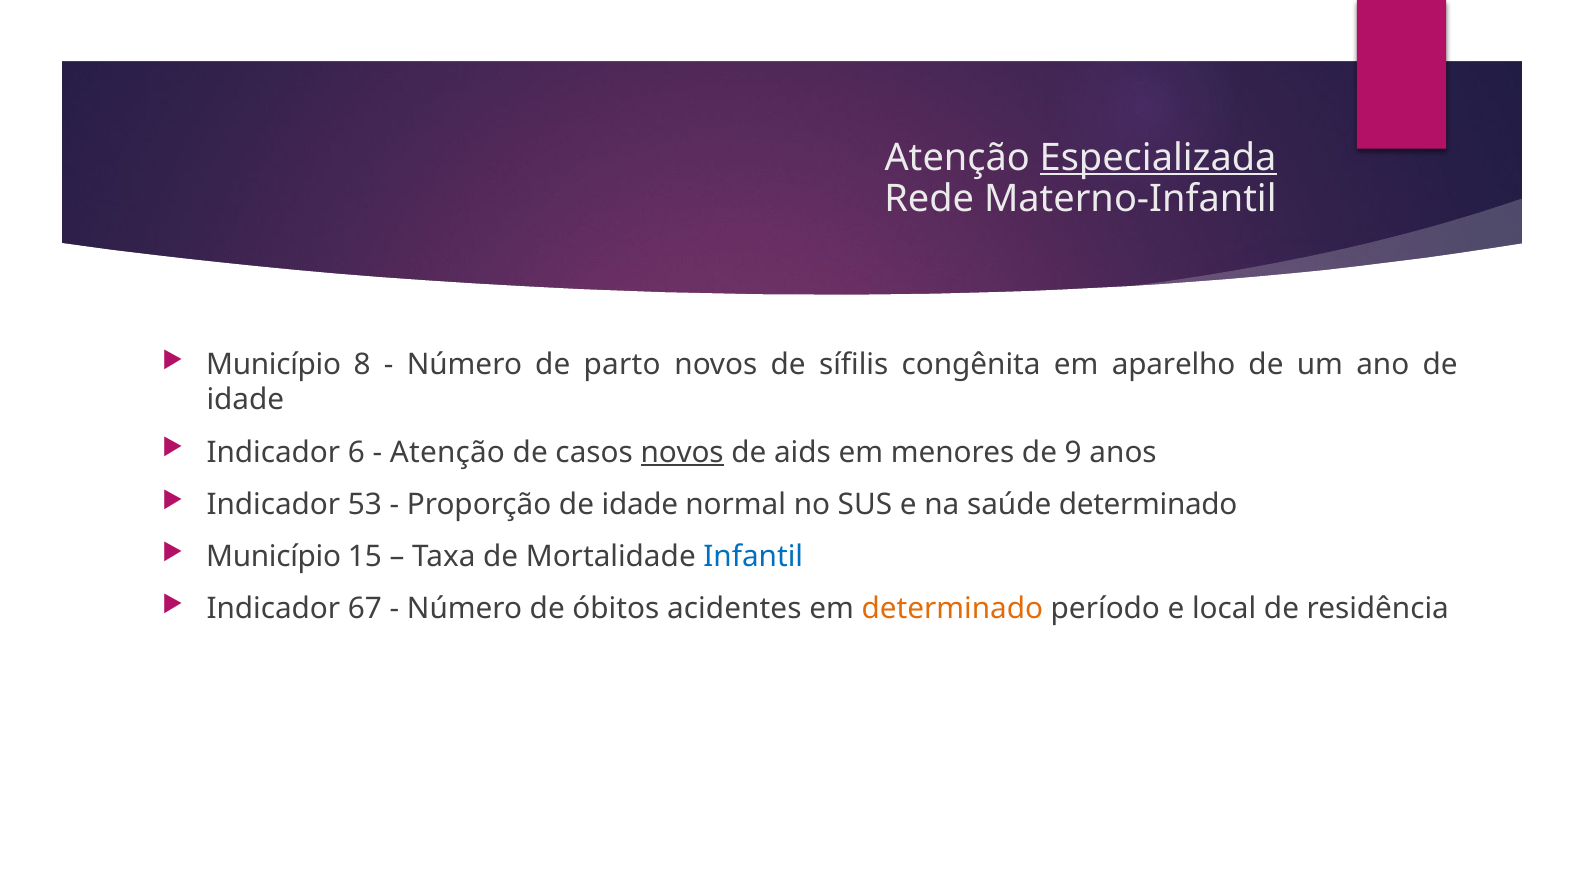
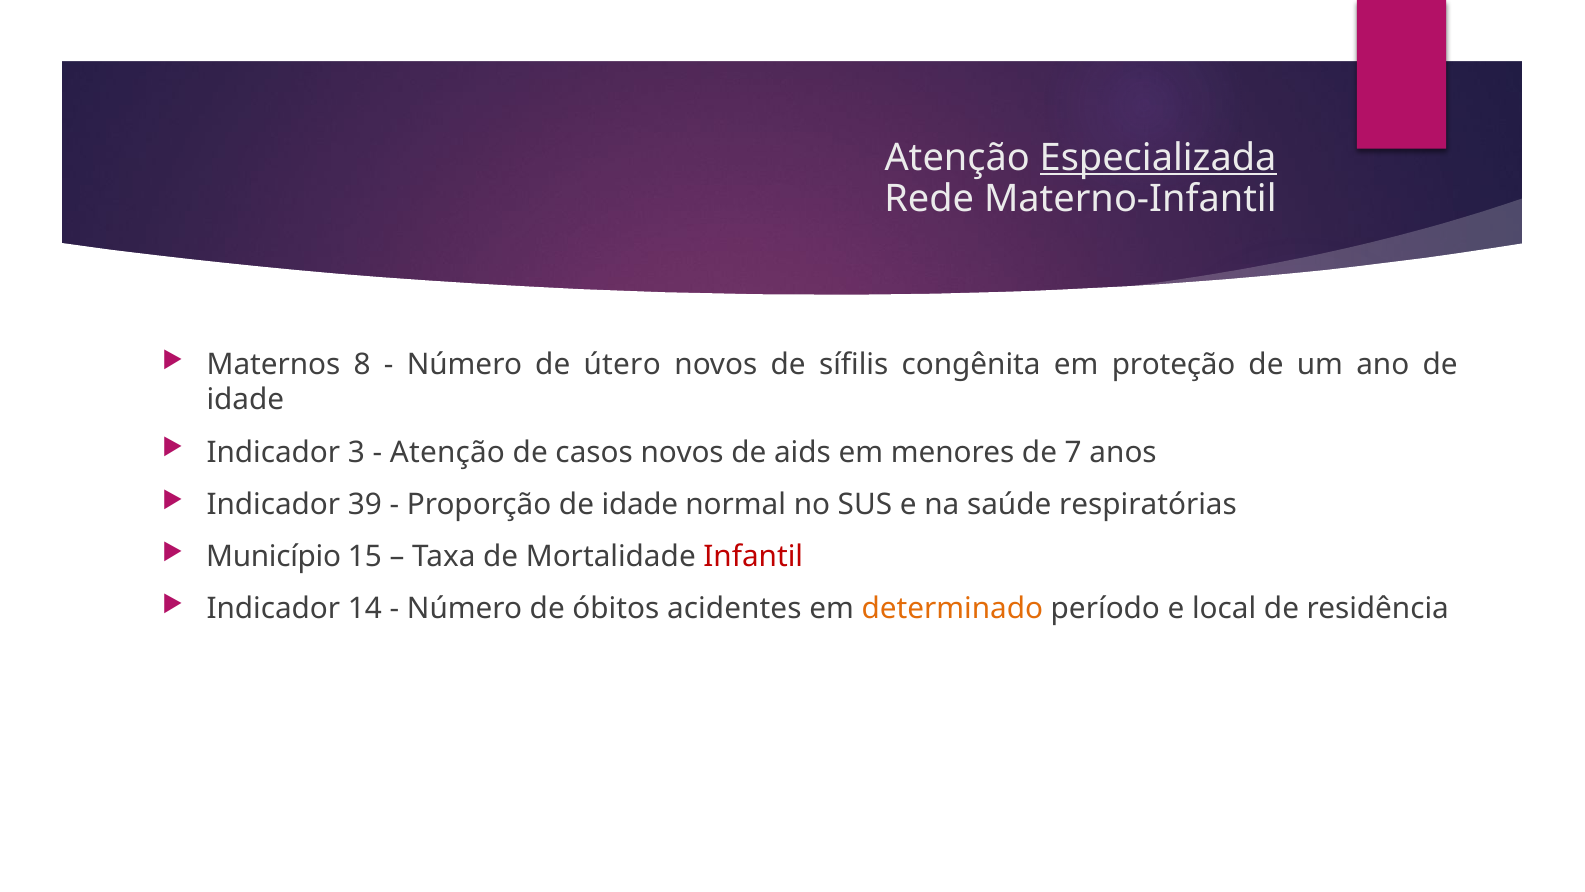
Município: Município -> Maternos (273, 364)
parto: parto -> útero (622, 364)
aparelho: aparelho -> proteção (1174, 364)
6: 6 -> 3 (356, 452)
novos underline: present -> none (682, 452)
9: 9 -> 7 (1073, 452)
53: 53 -> 39 (365, 504)
saúde determinado: determinado -> respiratórias (1148, 504)
Infantil colour: blue -> red (753, 557)
67: 67 -> 14 (365, 609)
